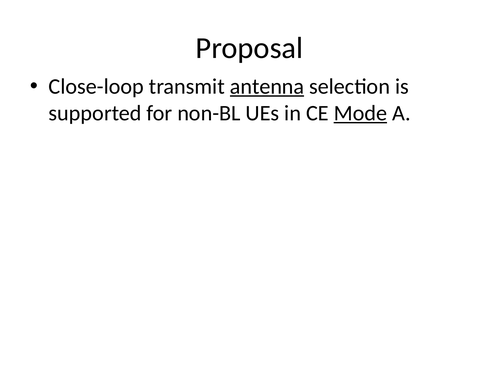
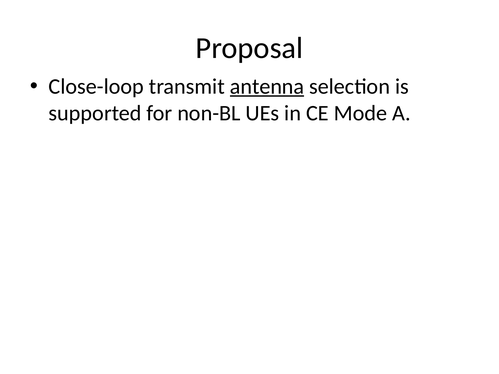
Mode underline: present -> none (360, 113)
